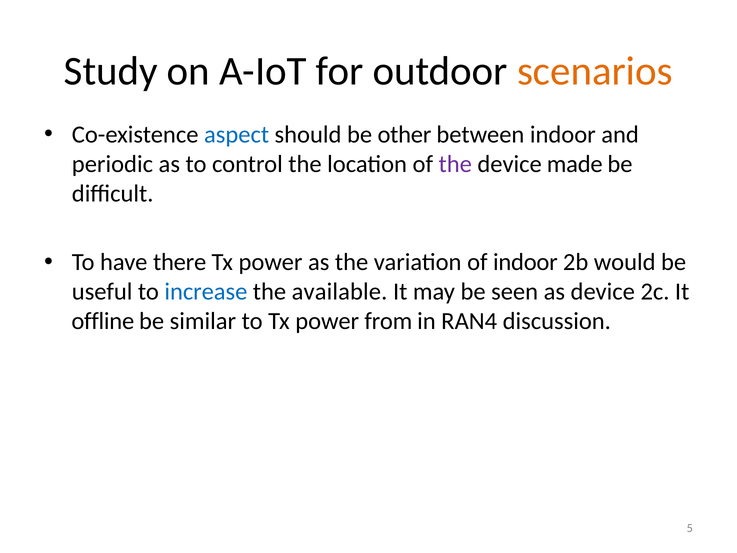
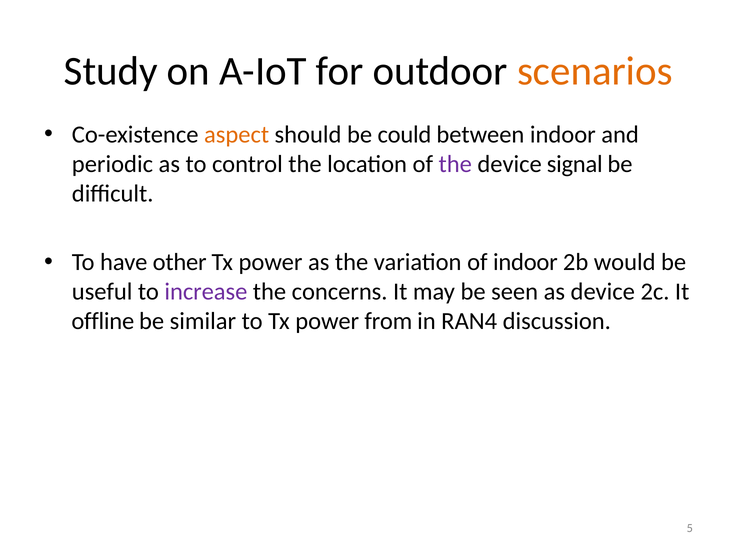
aspect colour: blue -> orange (237, 134)
other: other -> could (404, 134)
made: made -> signal (575, 164)
there: there -> other (180, 262)
increase colour: blue -> purple (206, 292)
available: available -> concerns (340, 292)
